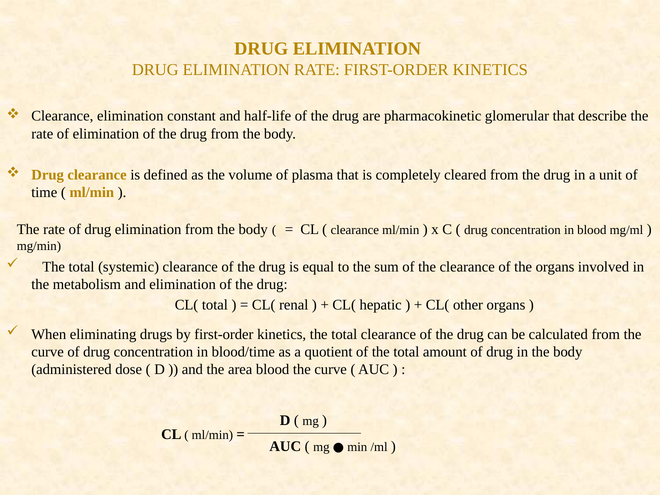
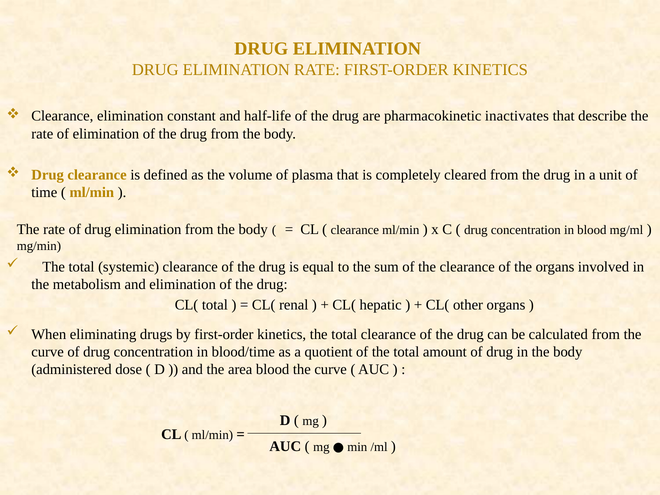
glomerular: glomerular -> inactivates (517, 116)
